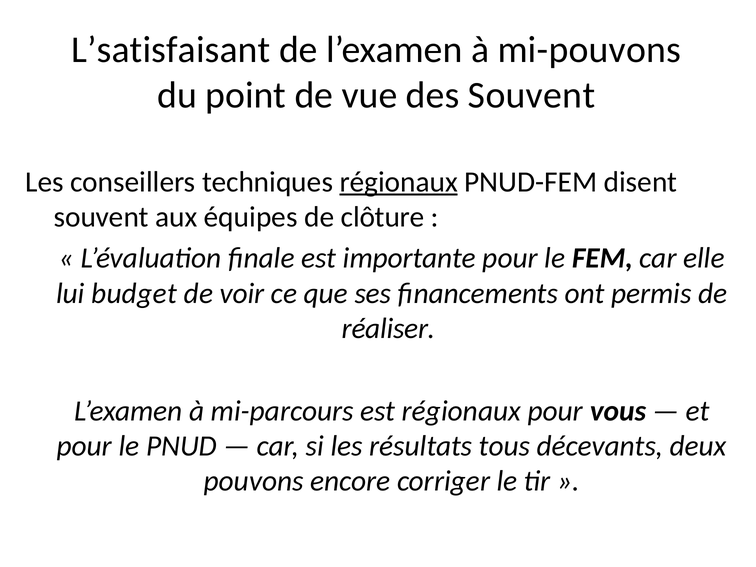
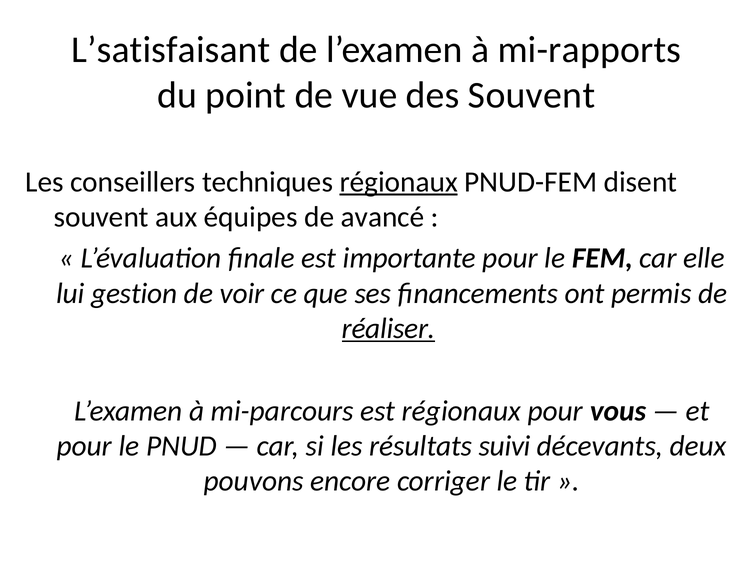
mi-pouvons: mi-pouvons -> mi-rapports (589, 50)
clôture: clôture -> avancé (383, 217)
budget: budget -> gestion (134, 293)
réaliser underline: none -> present (389, 329)
tous: tous -> suivi (505, 446)
